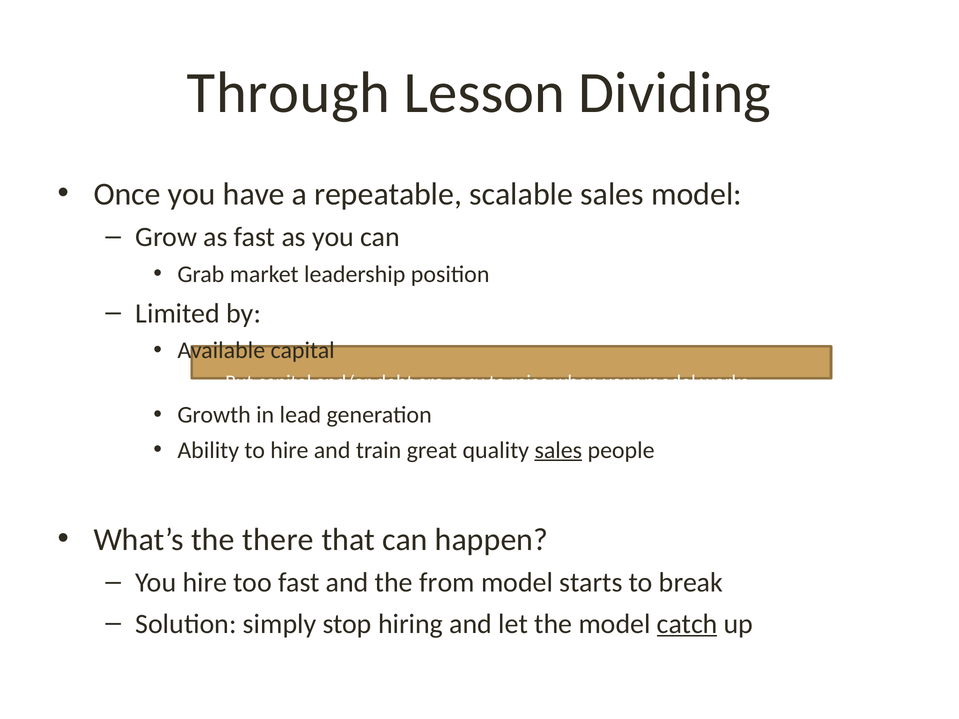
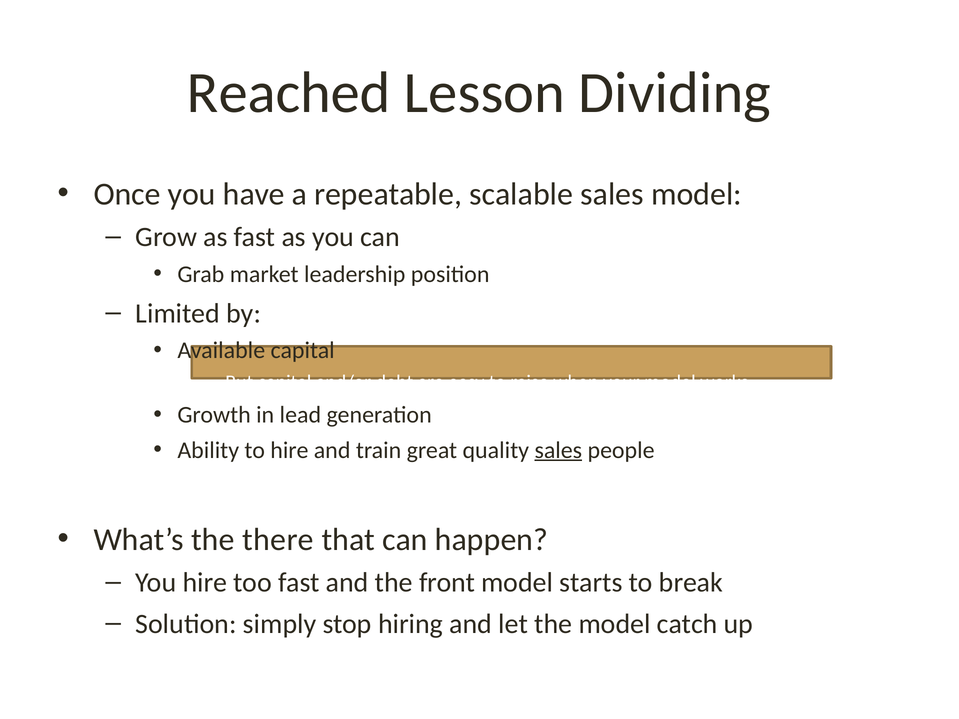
Through: Through -> Reached (289, 93)
from: from -> front (447, 583)
catch underline: present -> none (687, 624)
